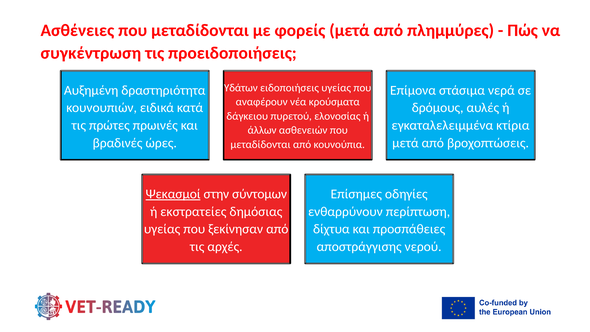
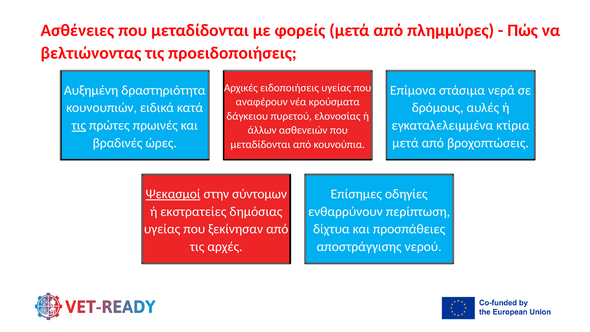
συγκέντρωση: συγκέντρωση -> βελτιώνοντας (91, 53)
Υδάτων: Υδάτων -> Αρχικές (241, 88)
τις underline: none -> present (79, 125)
